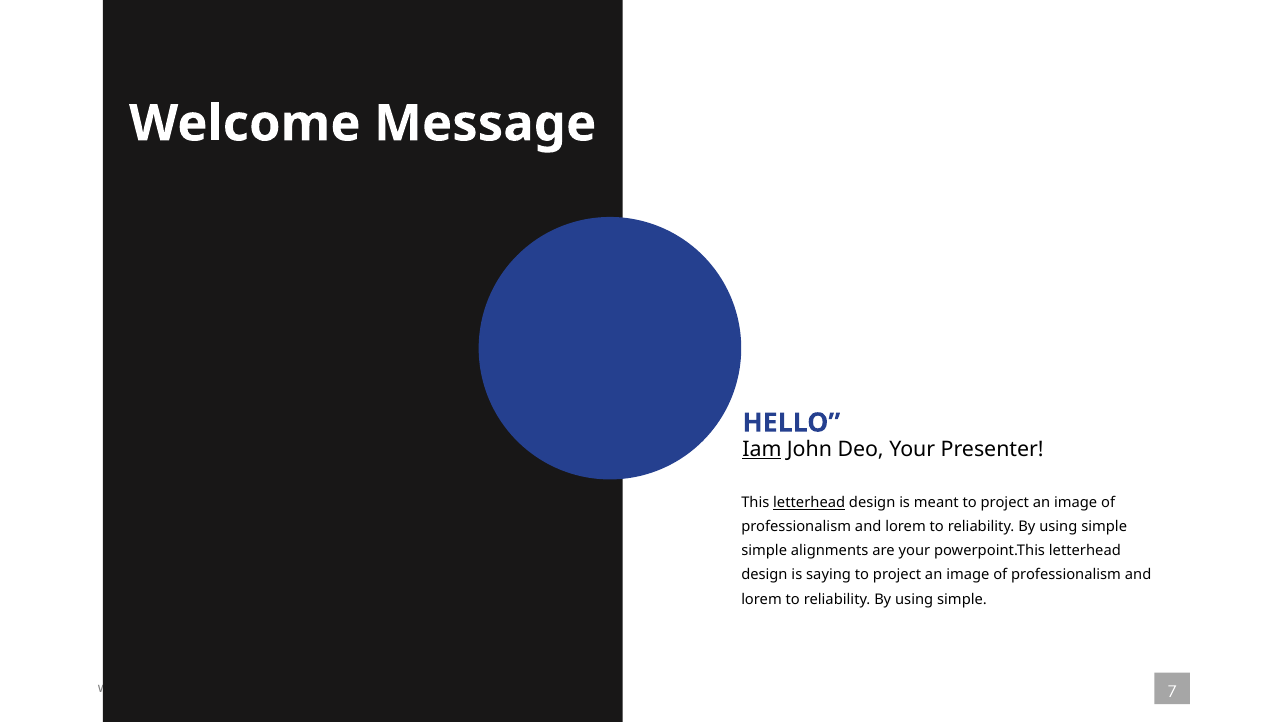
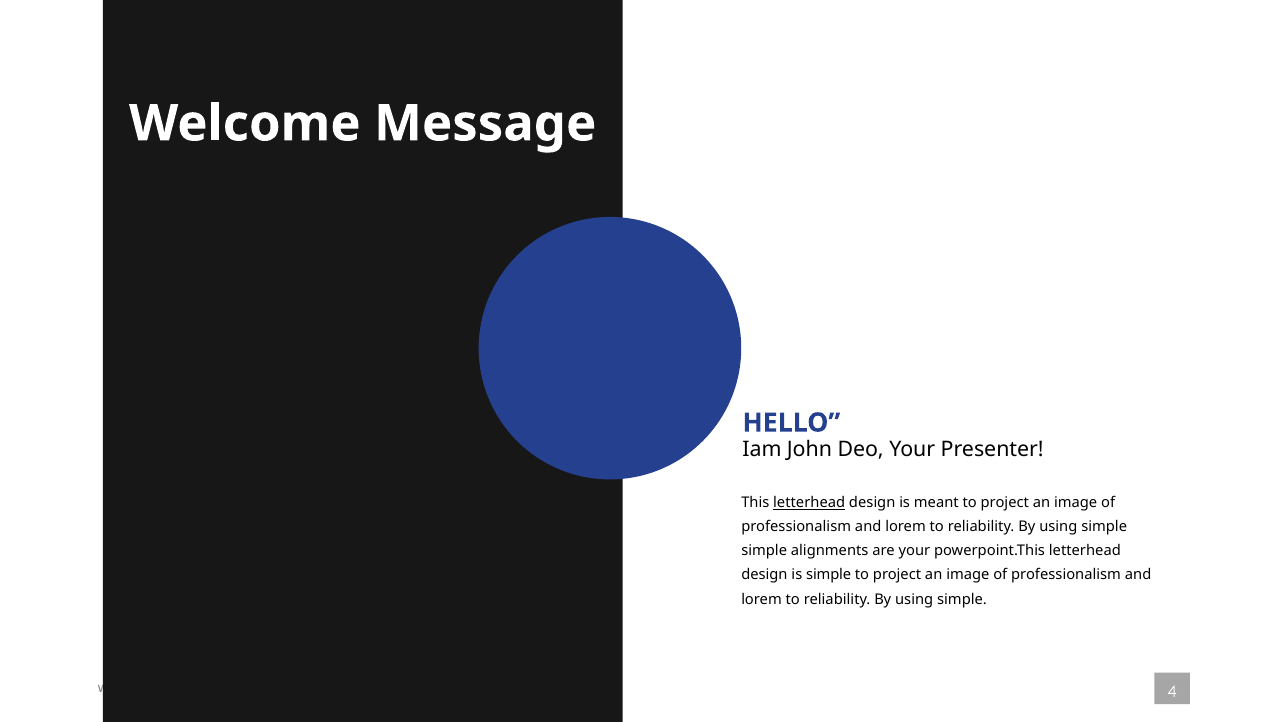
Iam underline: present -> none (762, 450)
is saying: saying -> simple (829, 575)
7: 7 -> 4 (1172, 690)
